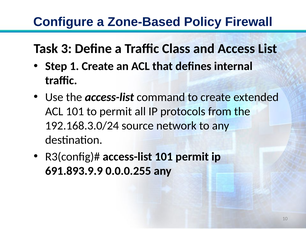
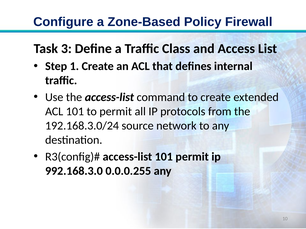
691.893.9.9: 691.893.9.9 -> 992.168.3.0 (74, 171)
